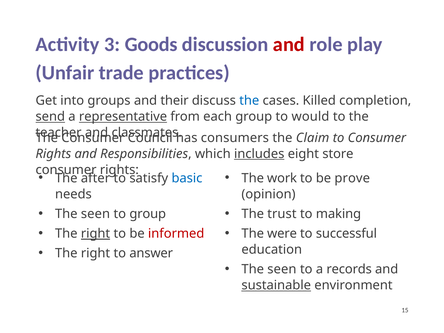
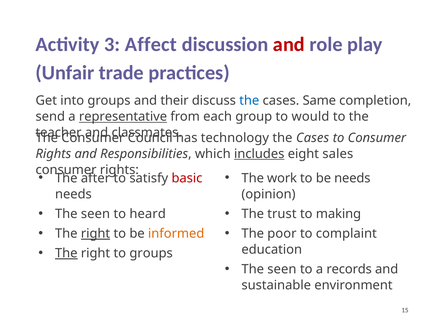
Goods: Goods -> Affect (151, 44)
Killed: Killed -> Same (319, 101)
send underline: present -> none (50, 117)
consumers: consumers -> technology (235, 138)
Claim: Claim -> Cases (313, 138)
store: store -> sales (338, 154)
basic colour: blue -> red (187, 178)
be prove: prove -> needs (352, 178)
to group: group -> heard (148, 214)
informed colour: red -> orange (176, 234)
were: were -> poor (282, 234)
successful: successful -> complaint (346, 234)
The underline: none -> present (66, 253)
to answer: answer -> groups (151, 253)
sustainable underline: present -> none (276, 285)
